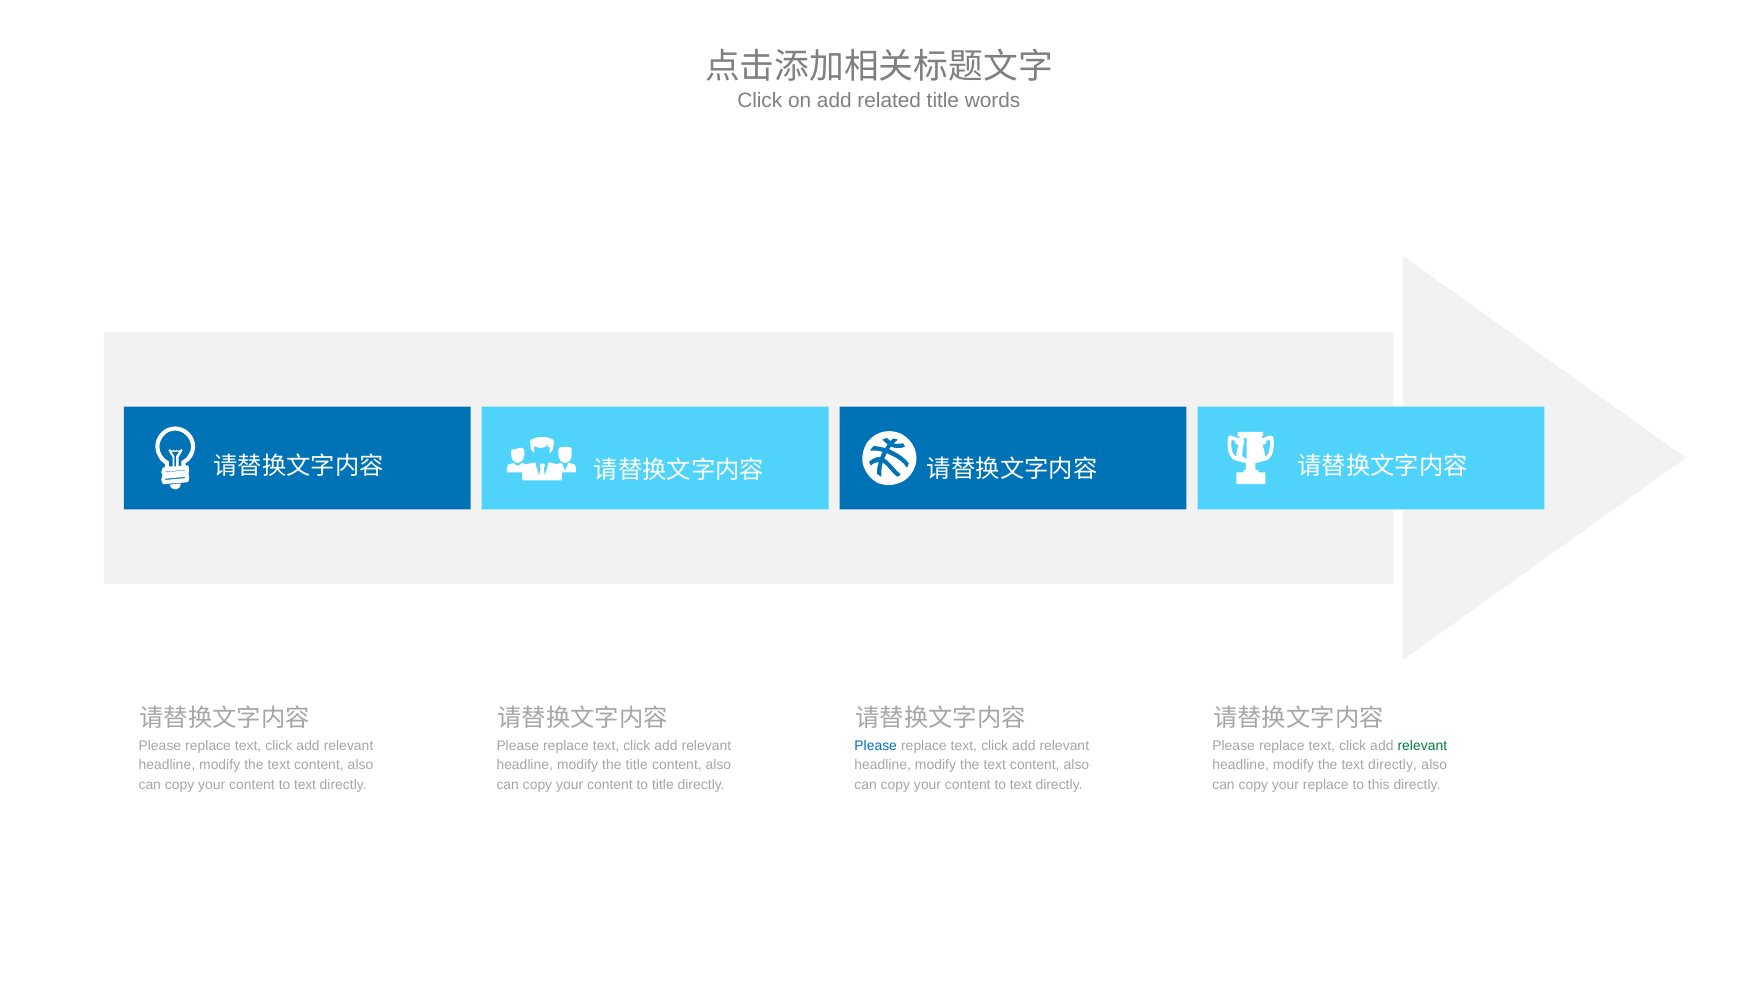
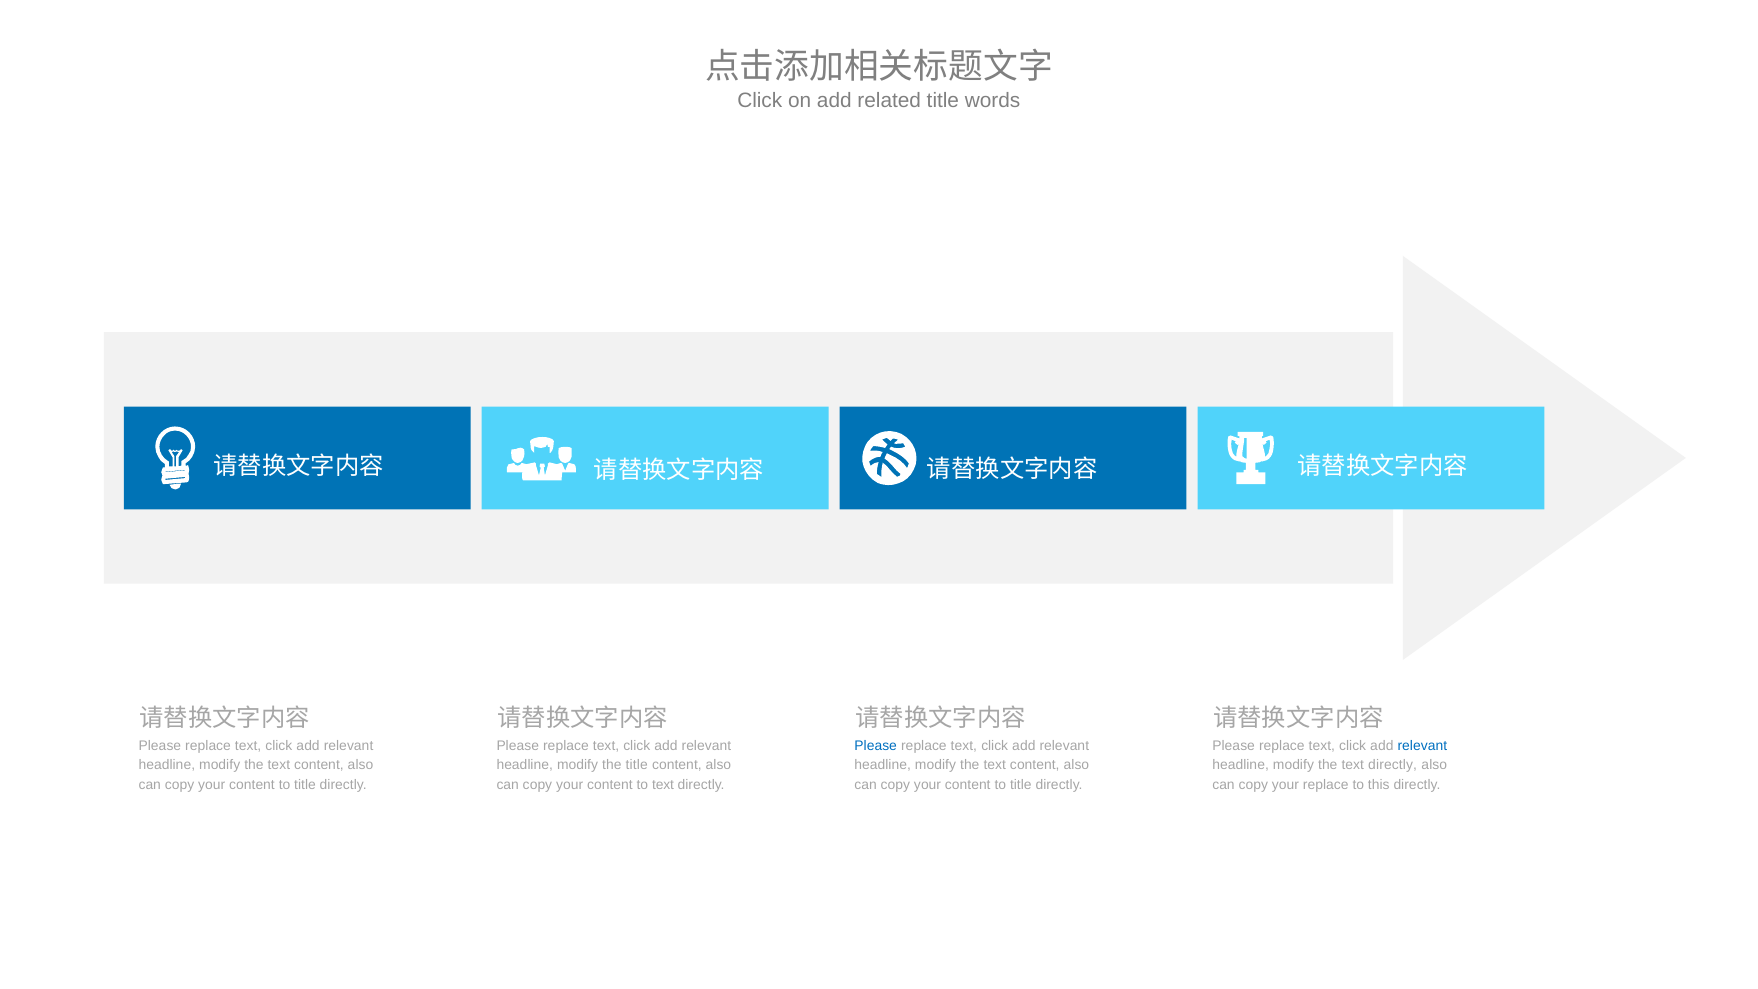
relevant colour: green -> blue (1422, 745)
text: text -> title (305, 785)
to title: title -> text (663, 785)
text: text -> title (1021, 785)
